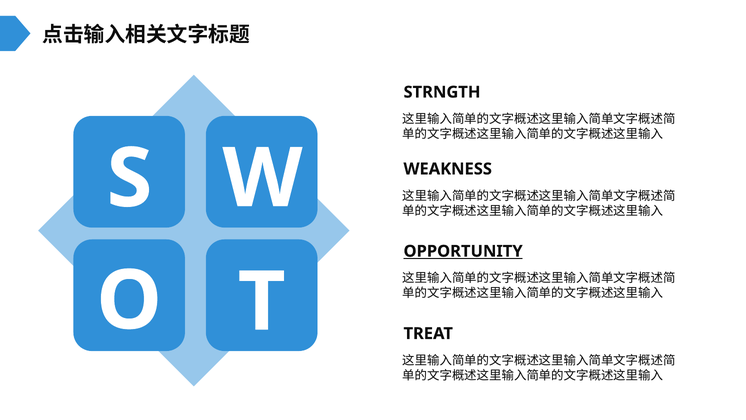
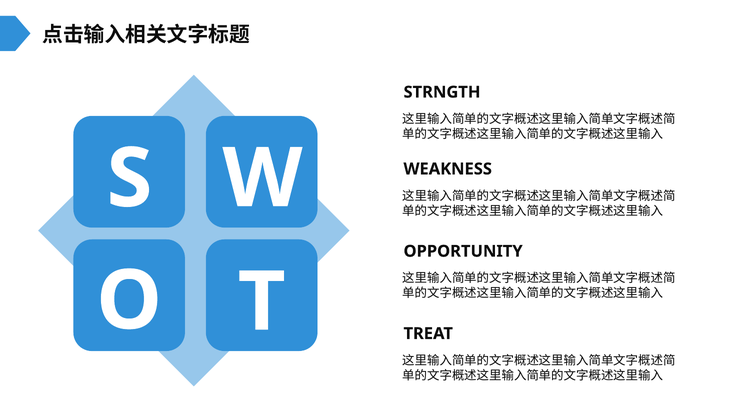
OPPORTUNITY underline: present -> none (463, 251)
